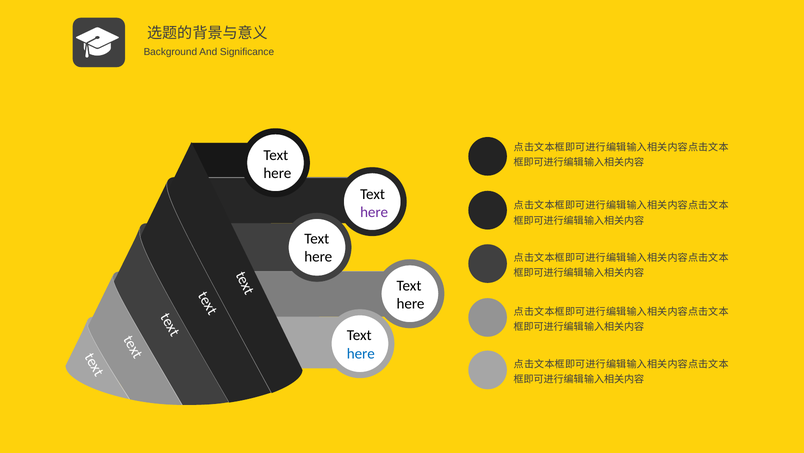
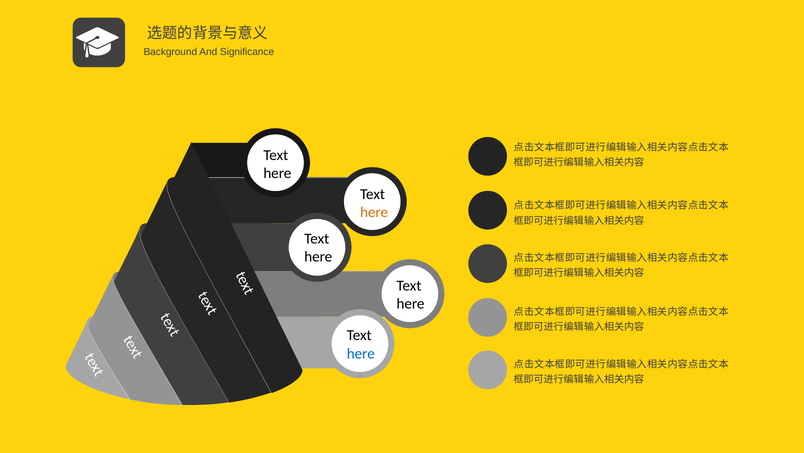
here colour: purple -> orange (374, 212)
